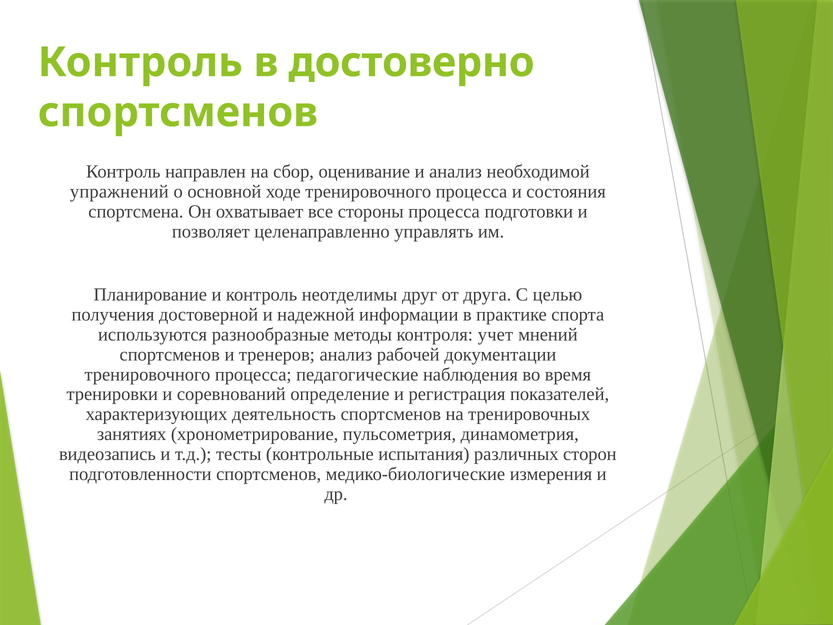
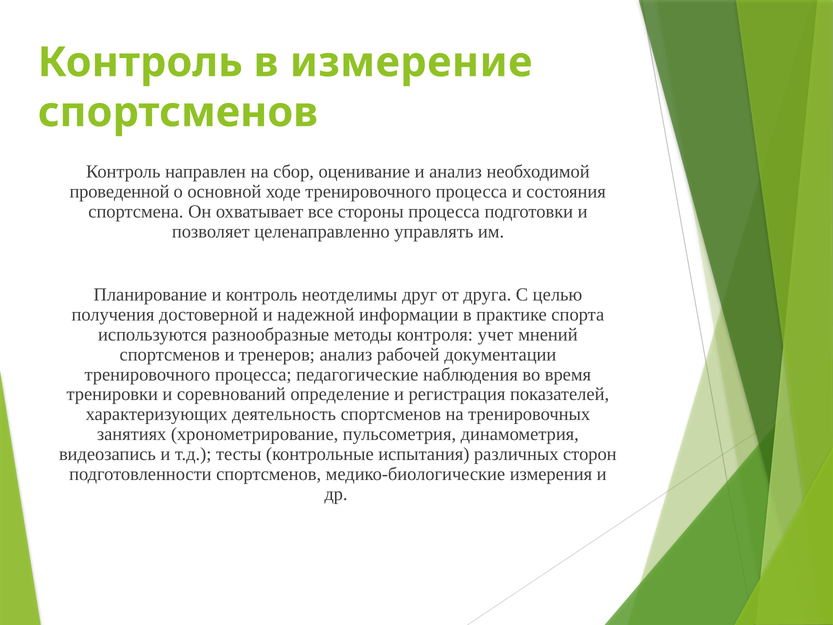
достоверно: достоверно -> измерение (411, 62)
упражнений: упражнений -> проведенной (120, 191)
